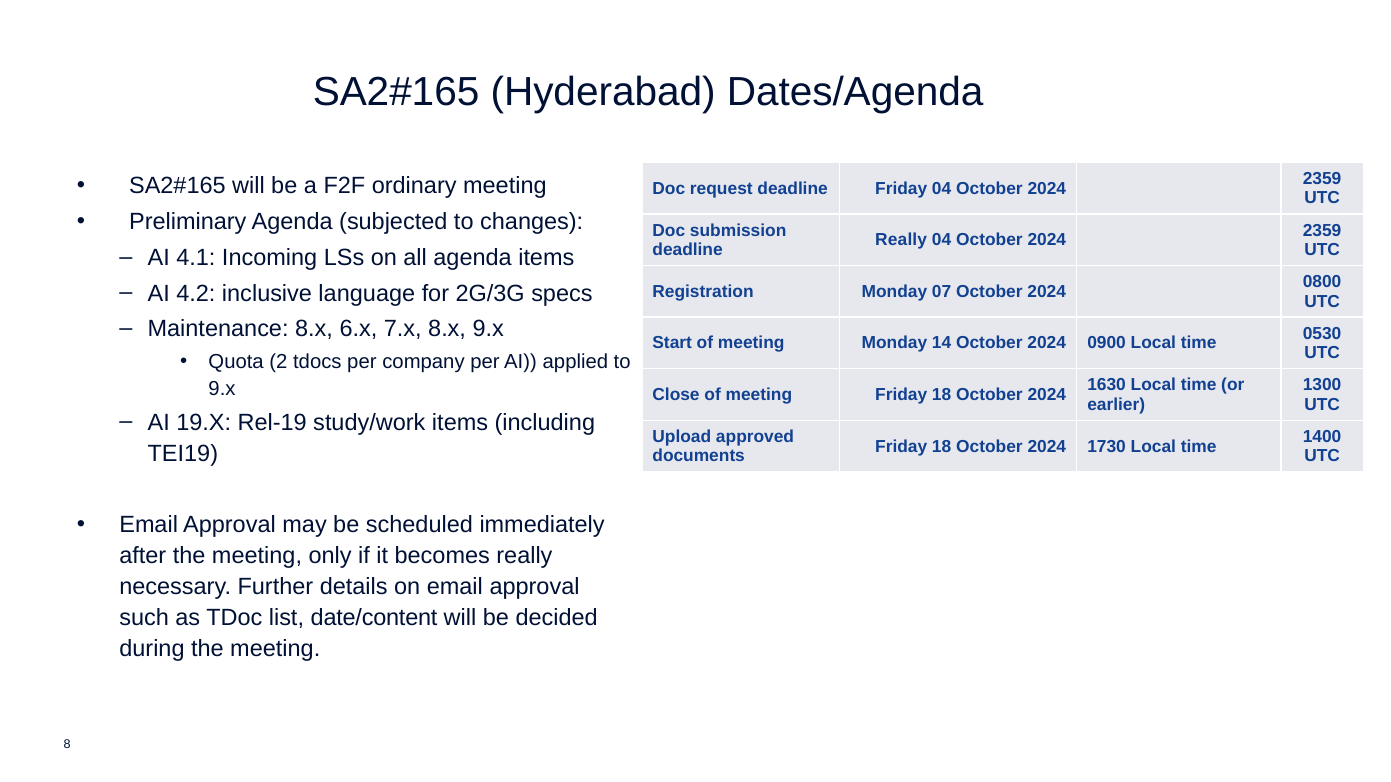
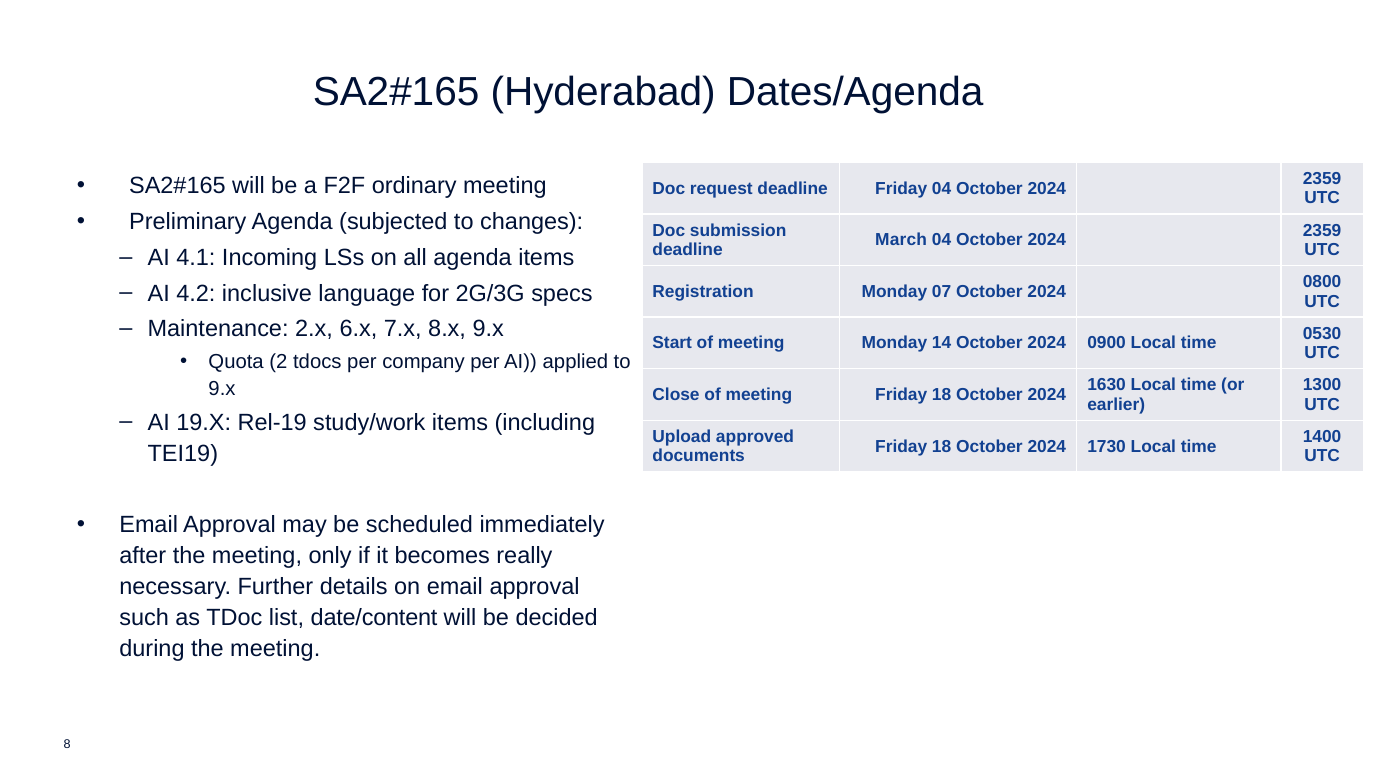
Really: Really -> March (901, 240)
Maintenance 8.x: 8.x -> 2.x (314, 329)
